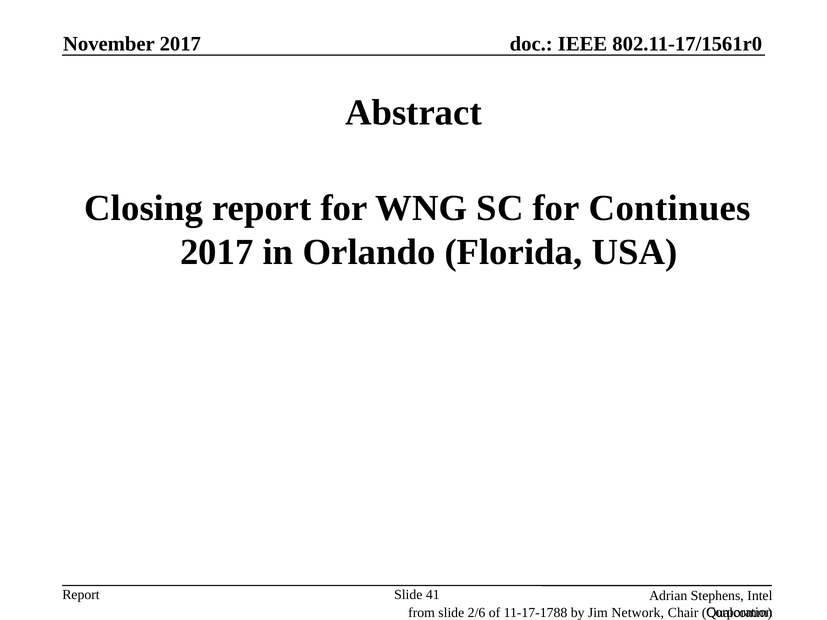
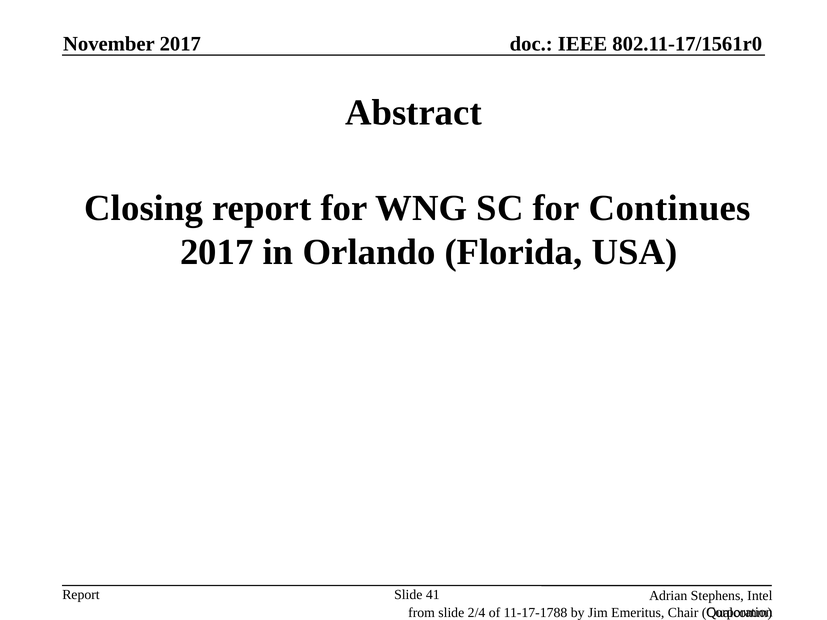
2/6: 2/6 -> 2/4 (477, 613)
Network: Network -> Emeritus (638, 613)
